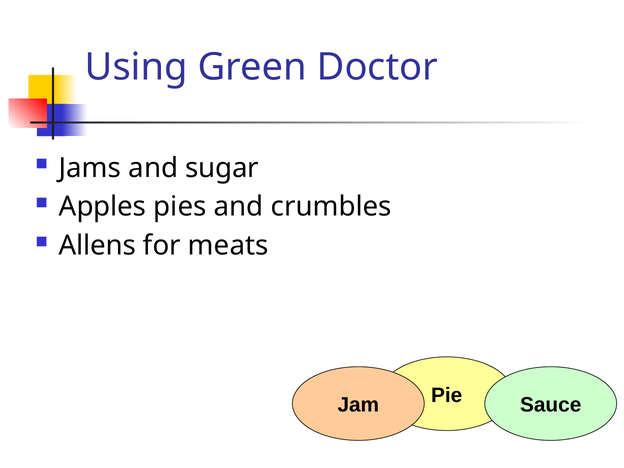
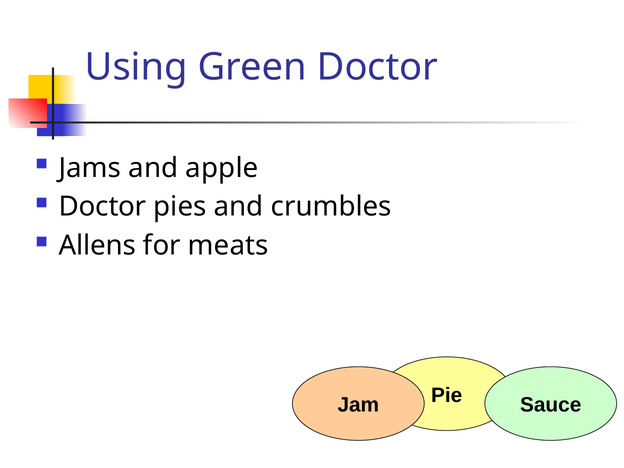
sugar: sugar -> apple (222, 168)
Apples: Apples -> Doctor (103, 207)
